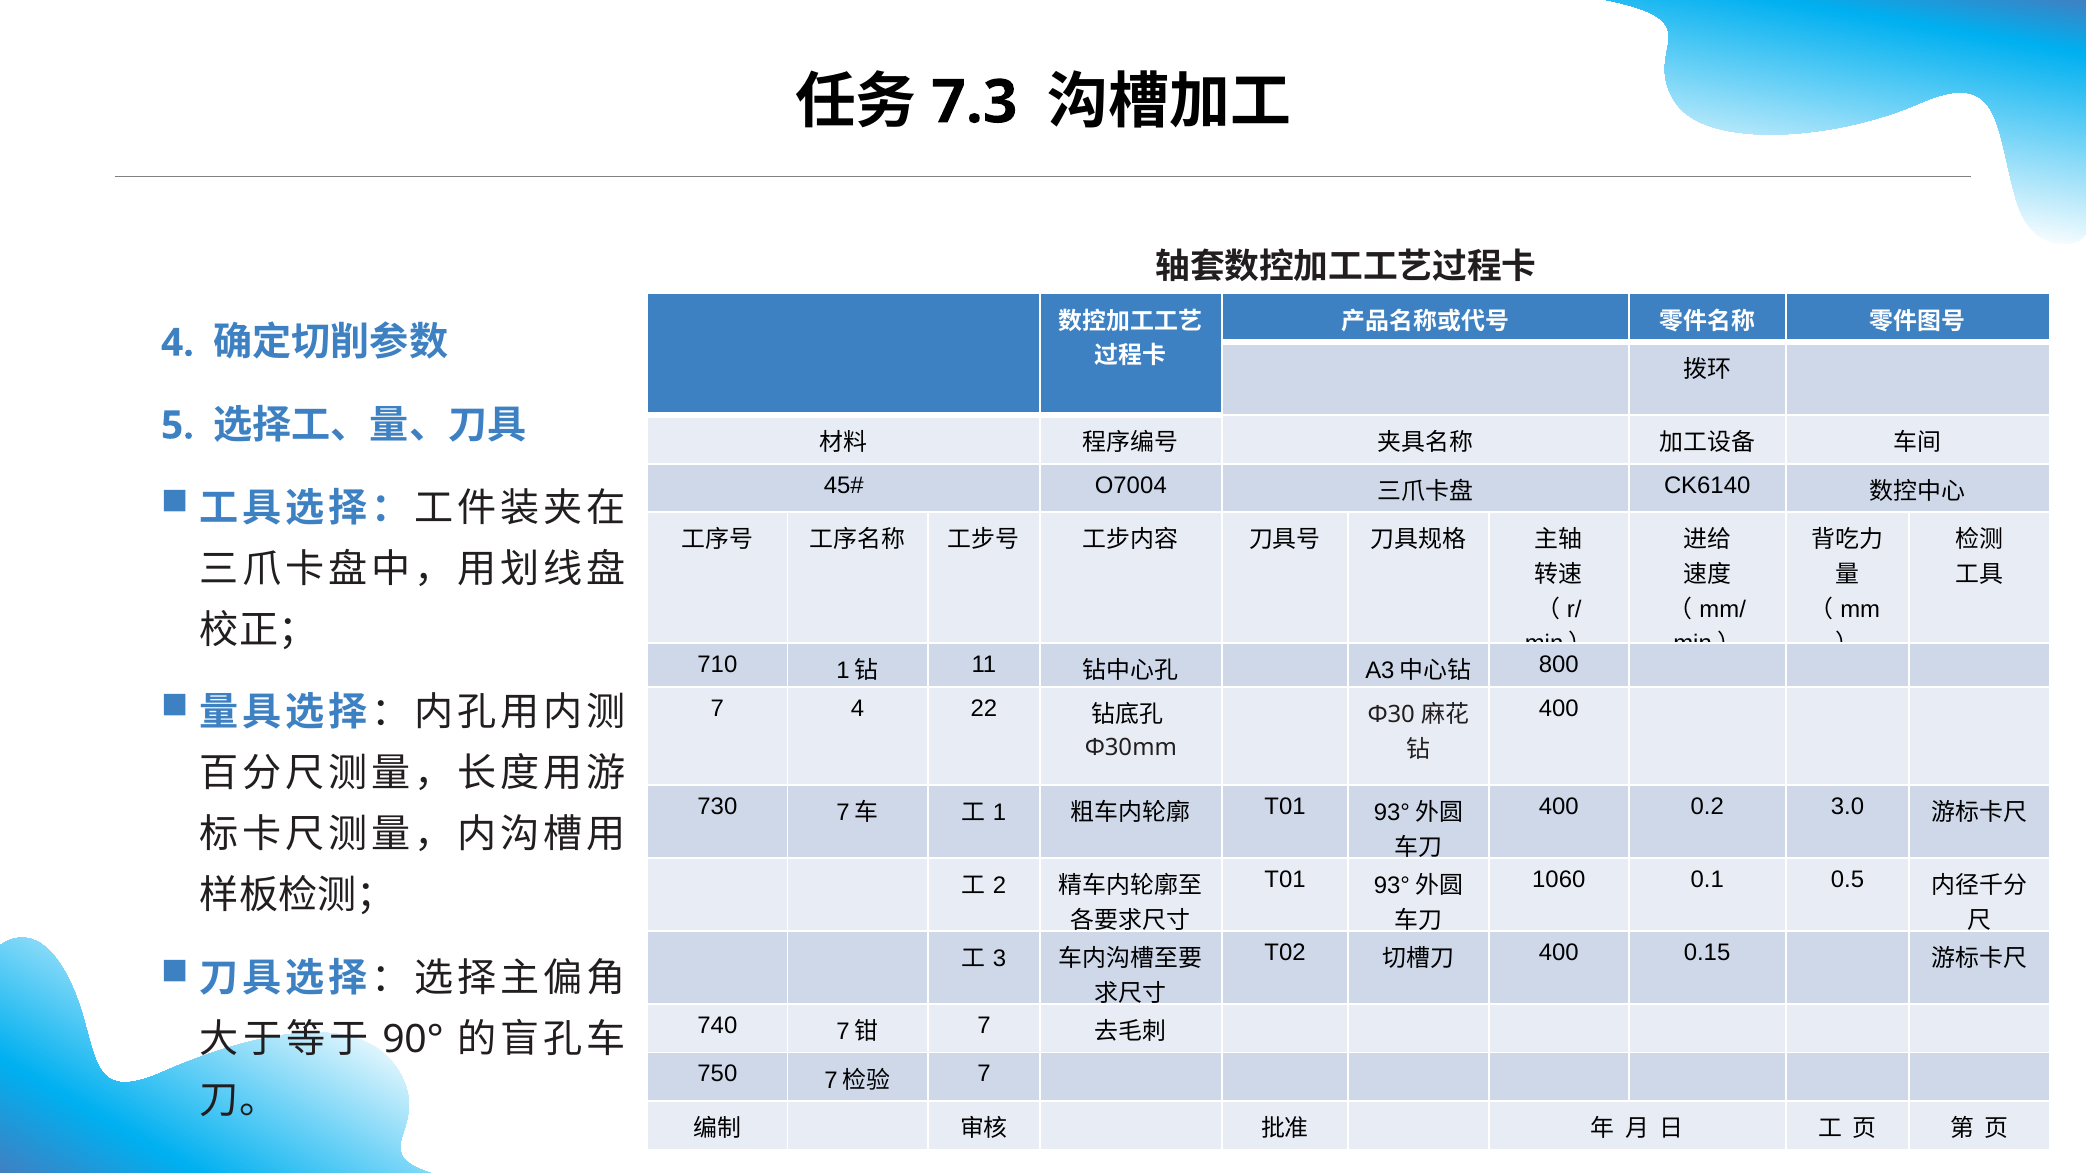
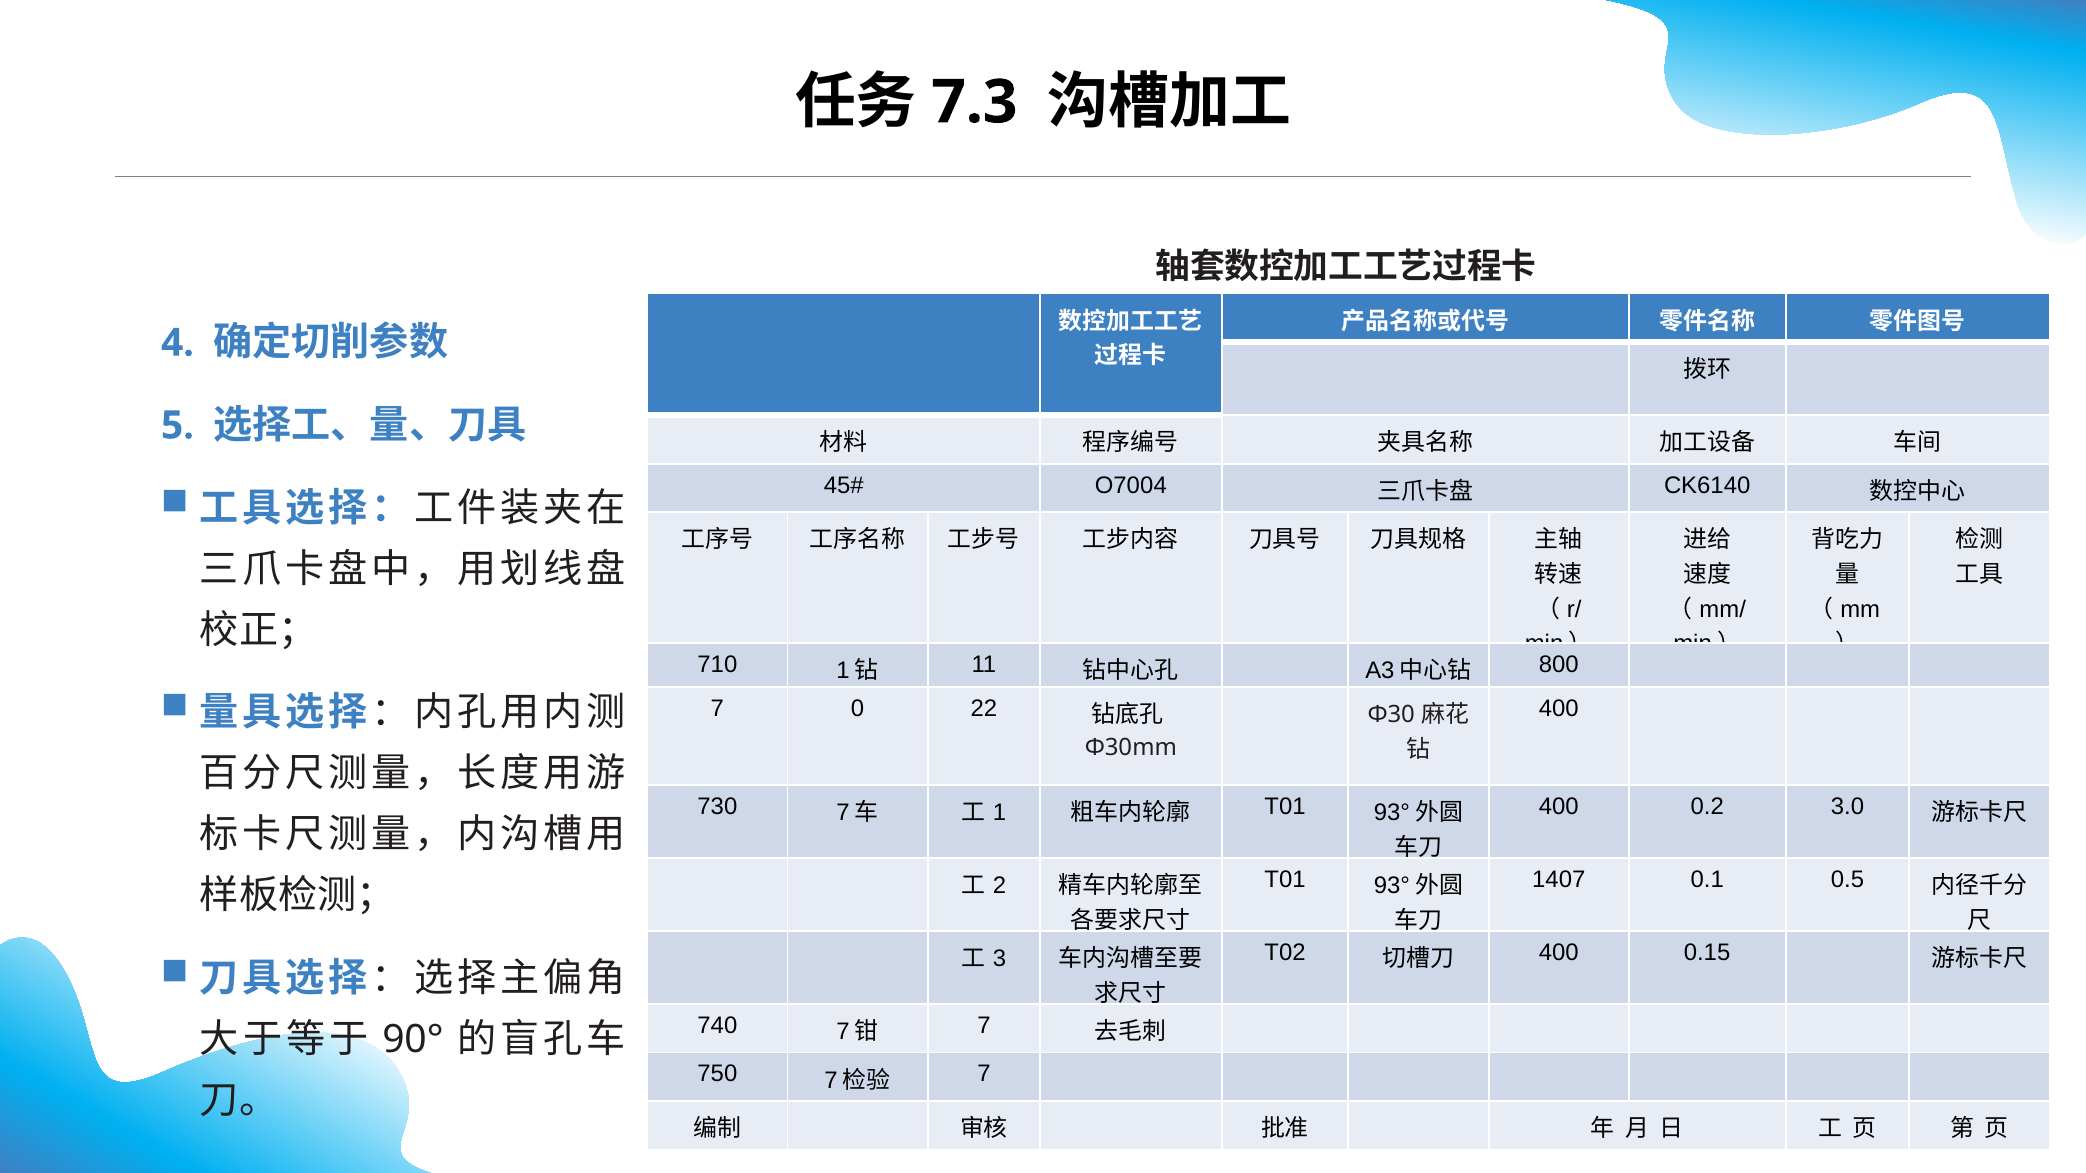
7 4: 4 -> 0 (858, 709)
1060: 1060 -> 1407 (1559, 880)
